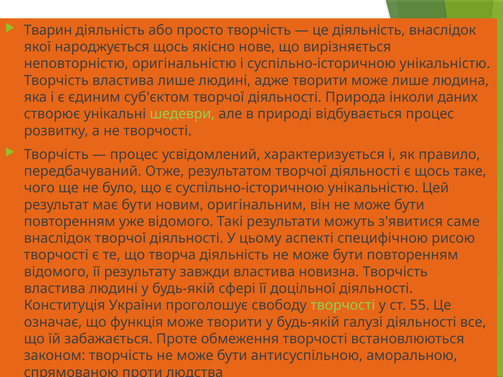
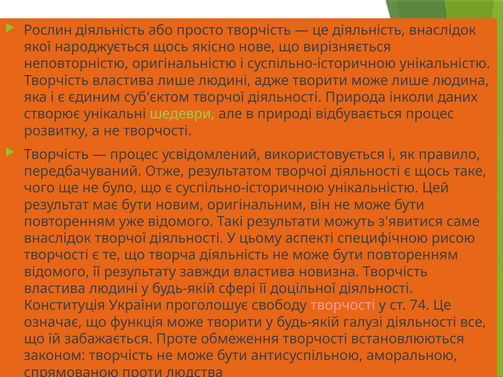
Тварин: Тварин -> Рослин (48, 30)
характеризується: характеризується -> використовується (324, 155)
творчості colour: light green -> pink (343, 306)
55: 55 -> 74 (420, 306)
